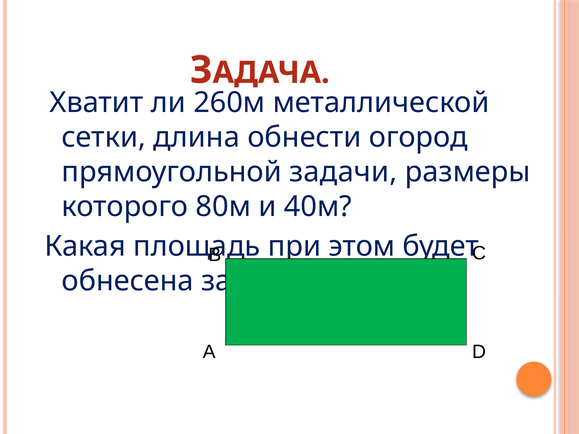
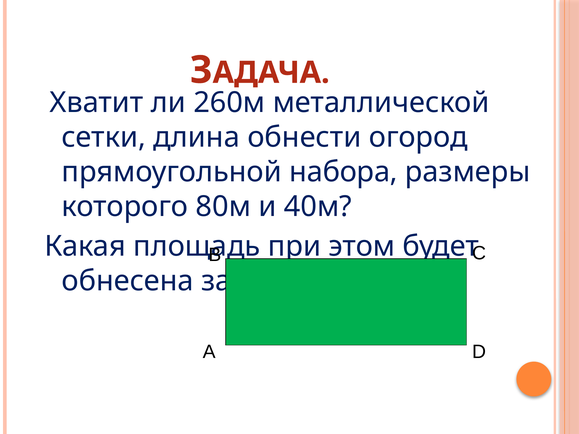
задачи: задачи -> набора (343, 172)
